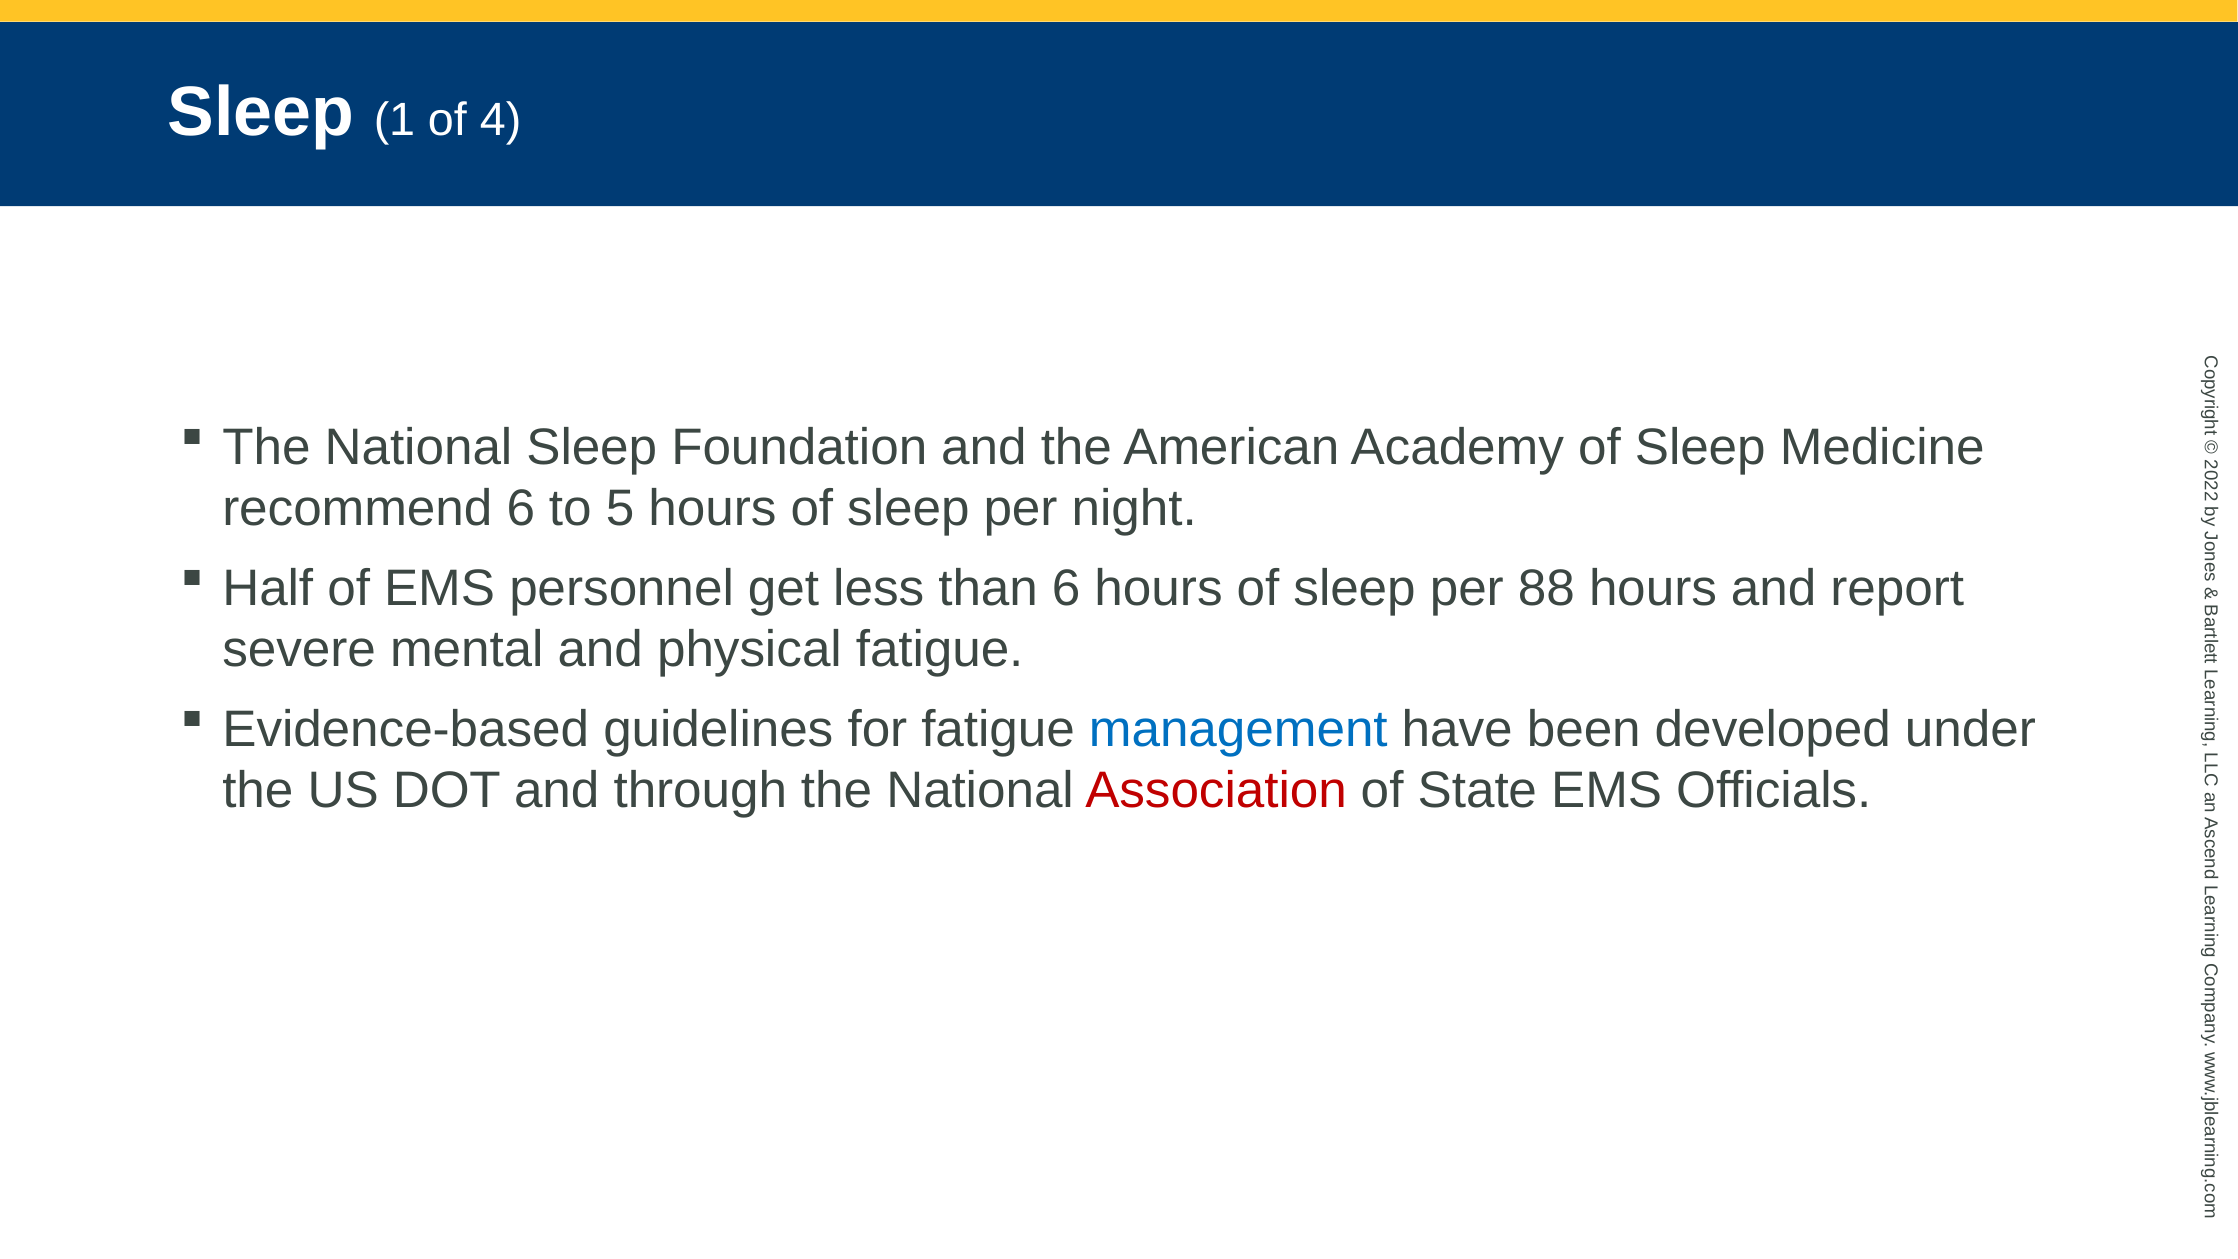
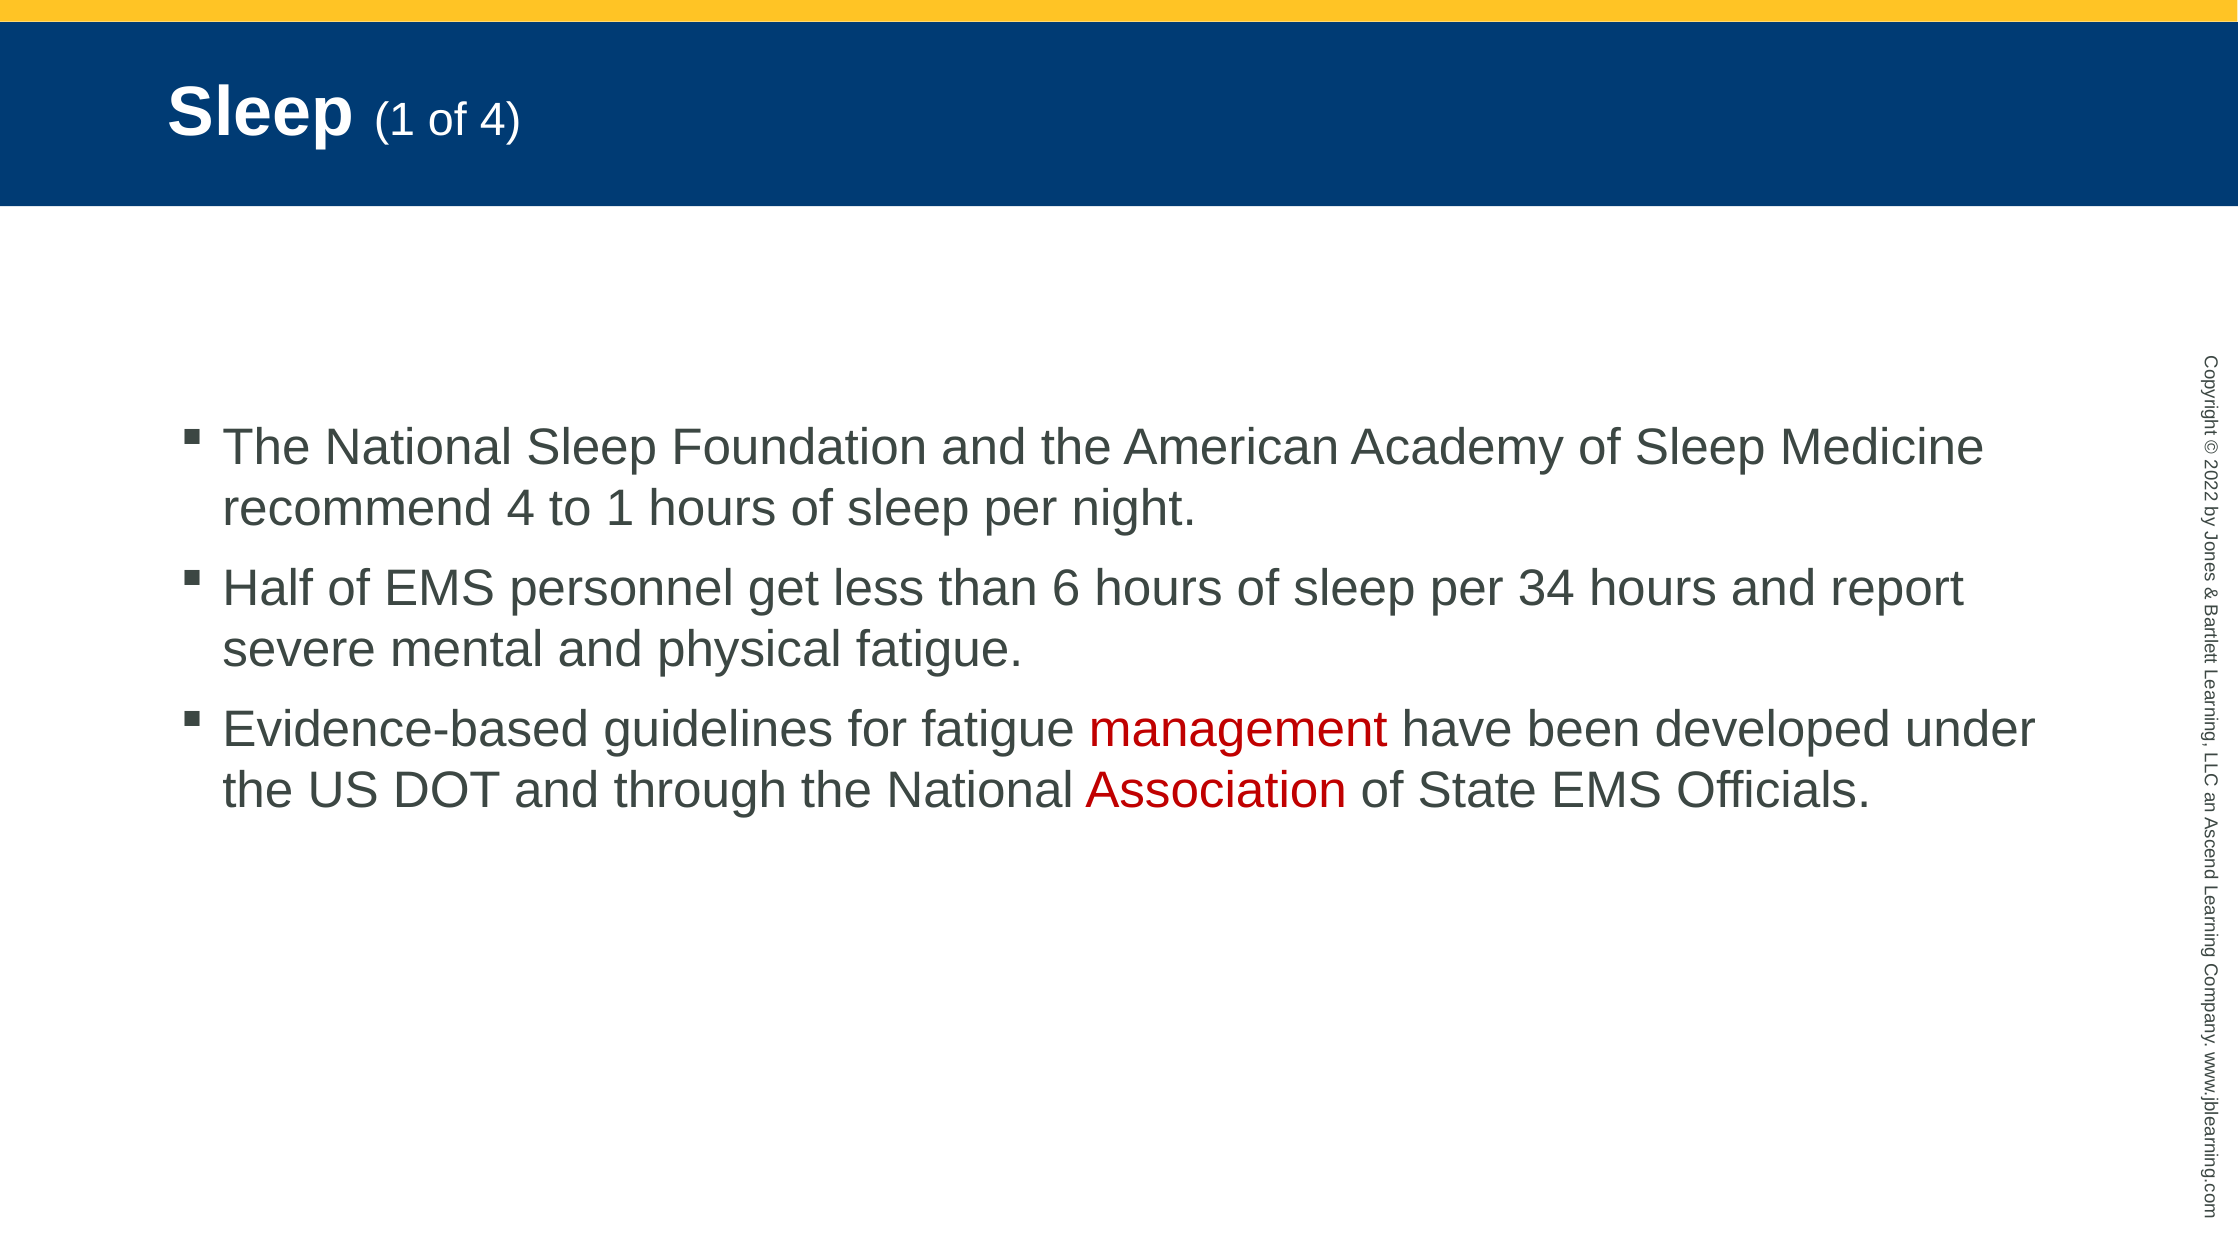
recommend 6: 6 -> 4 (521, 509)
to 5: 5 -> 1 (620, 509)
88: 88 -> 34 (1546, 588)
management colour: blue -> red (1238, 729)
